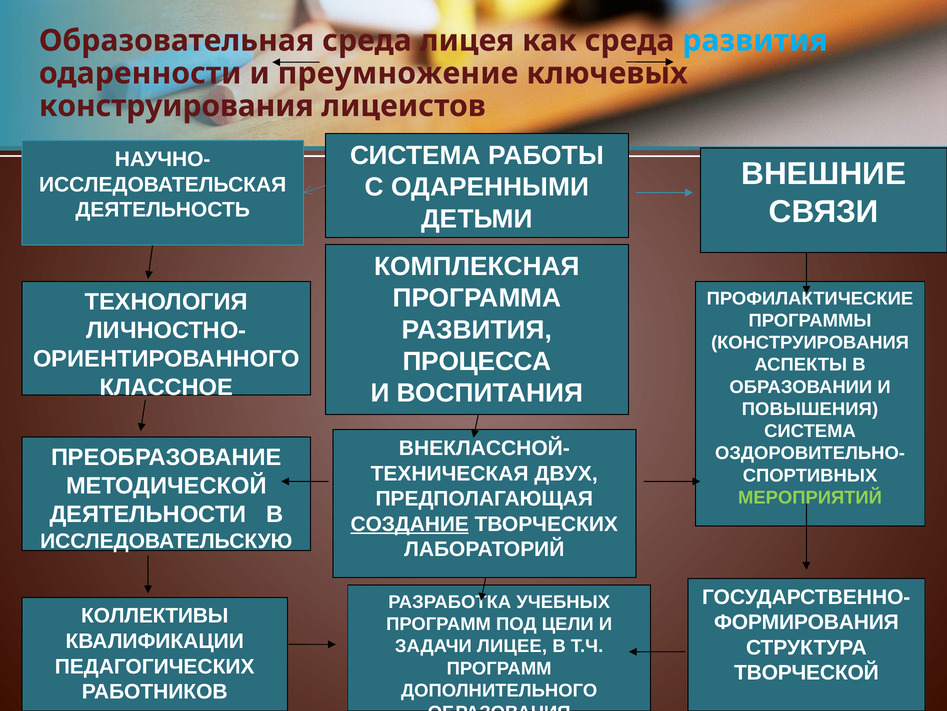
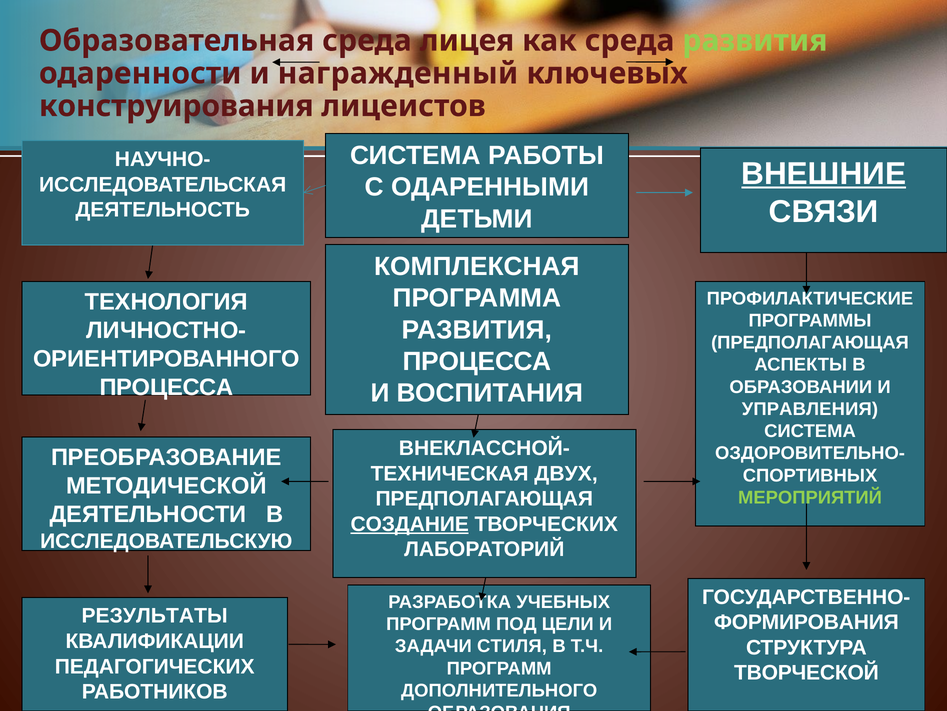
развития colour: light blue -> light green (755, 41)
преумножение: преумножение -> награжденный (398, 73)
ВНЕШНИЕ underline: none -> present (824, 174)
КОНСТРУИРОВАНИЯ: КОНСТРУИРОВАНИЯ -> ПРЕДПОЛАГАЮЩАЯ (810, 342)
КЛАССНОЕ: КЛАССНОЕ -> ПРОЦЕССА (166, 387)
ПОВЫШЕНИЯ: ПОВЫШЕНИЯ -> УПРАВЛЕНИЯ (810, 409)
КОЛЛЕКТИВЫ: КОЛЛЕКТИВЫ -> РЕЗУЛЬТАТЫ (155, 615)
ЛИЦЕЕ: ЛИЦЕЕ -> СТИЛЯ (512, 646)
